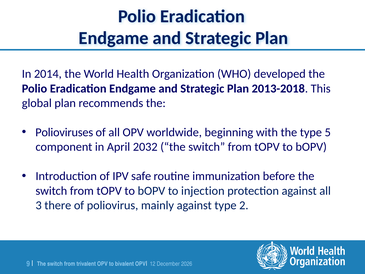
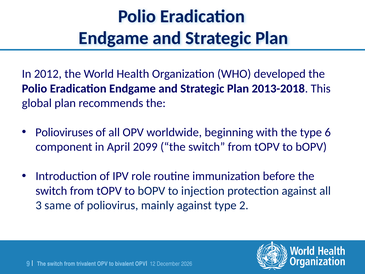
2014: 2014 -> 2012 (48, 74)
5: 5 -> 6 (328, 132)
2032: 2032 -> 2099 (145, 147)
safe: safe -> role (141, 176)
there: there -> same (58, 205)
